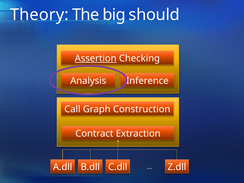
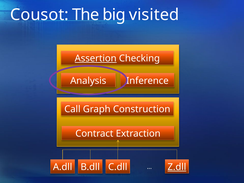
Theory: Theory -> Cousot (39, 15)
should: should -> visited (154, 15)
Z.dll underline: none -> present (177, 167)
